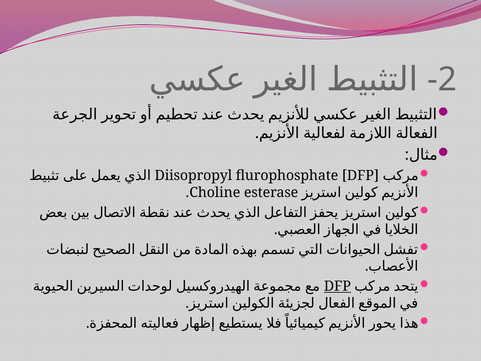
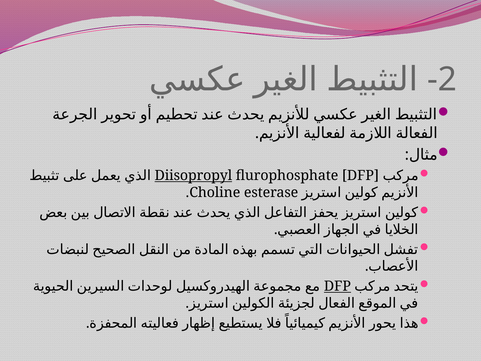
Diisopropyl underline: none -> present (193, 176)
